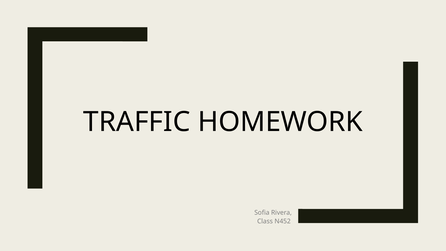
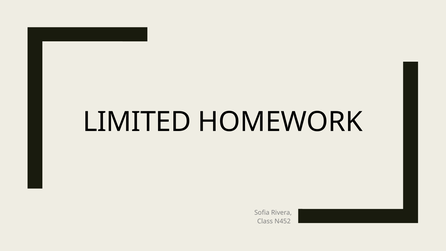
TRAFFIC: TRAFFIC -> LIMITED (137, 122)
